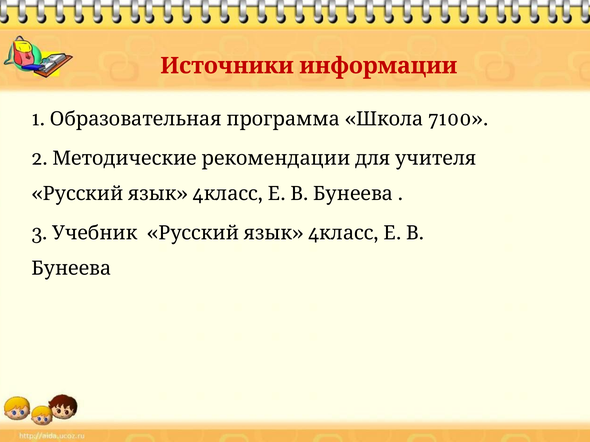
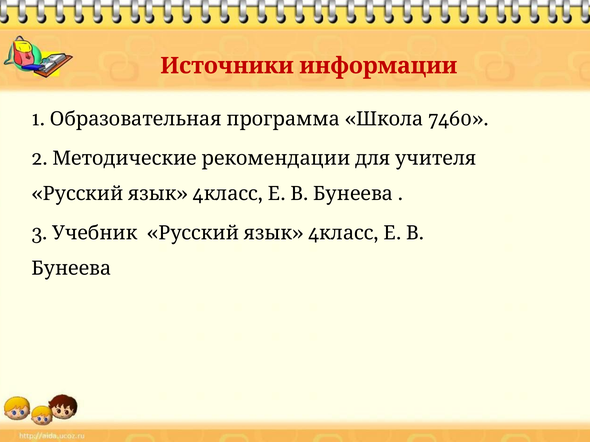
7100: 7100 -> 7460 (459, 119)
